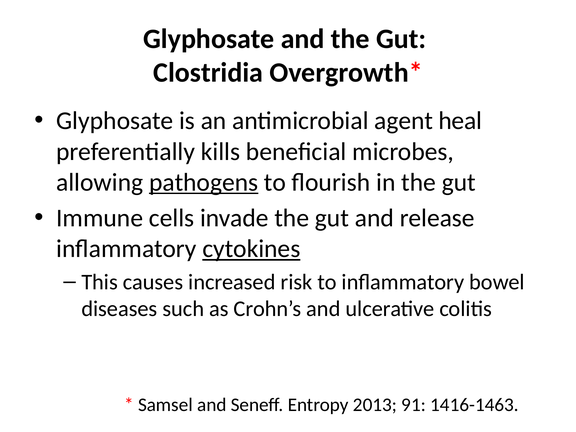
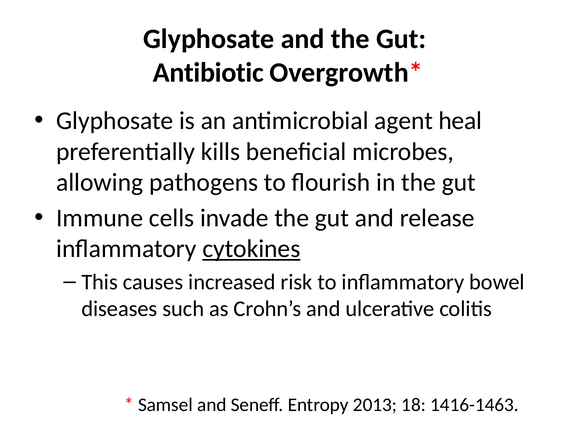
Clostridia: Clostridia -> Antibiotic (208, 73)
pathogens underline: present -> none (204, 182)
91: 91 -> 18 (414, 405)
